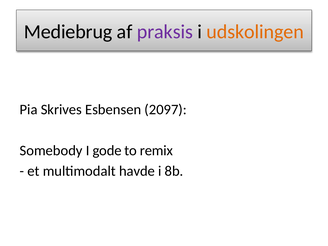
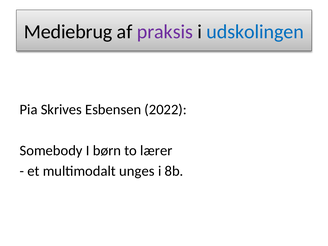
udskolingen colour: orange -> blue (255, 32)
2097: 2097 -> 2022 (166, 110)
gode: gode -> børn (107, 151)
remix: remix -> lærer (156, 151)
havde: havde -> unges (137, 171)
